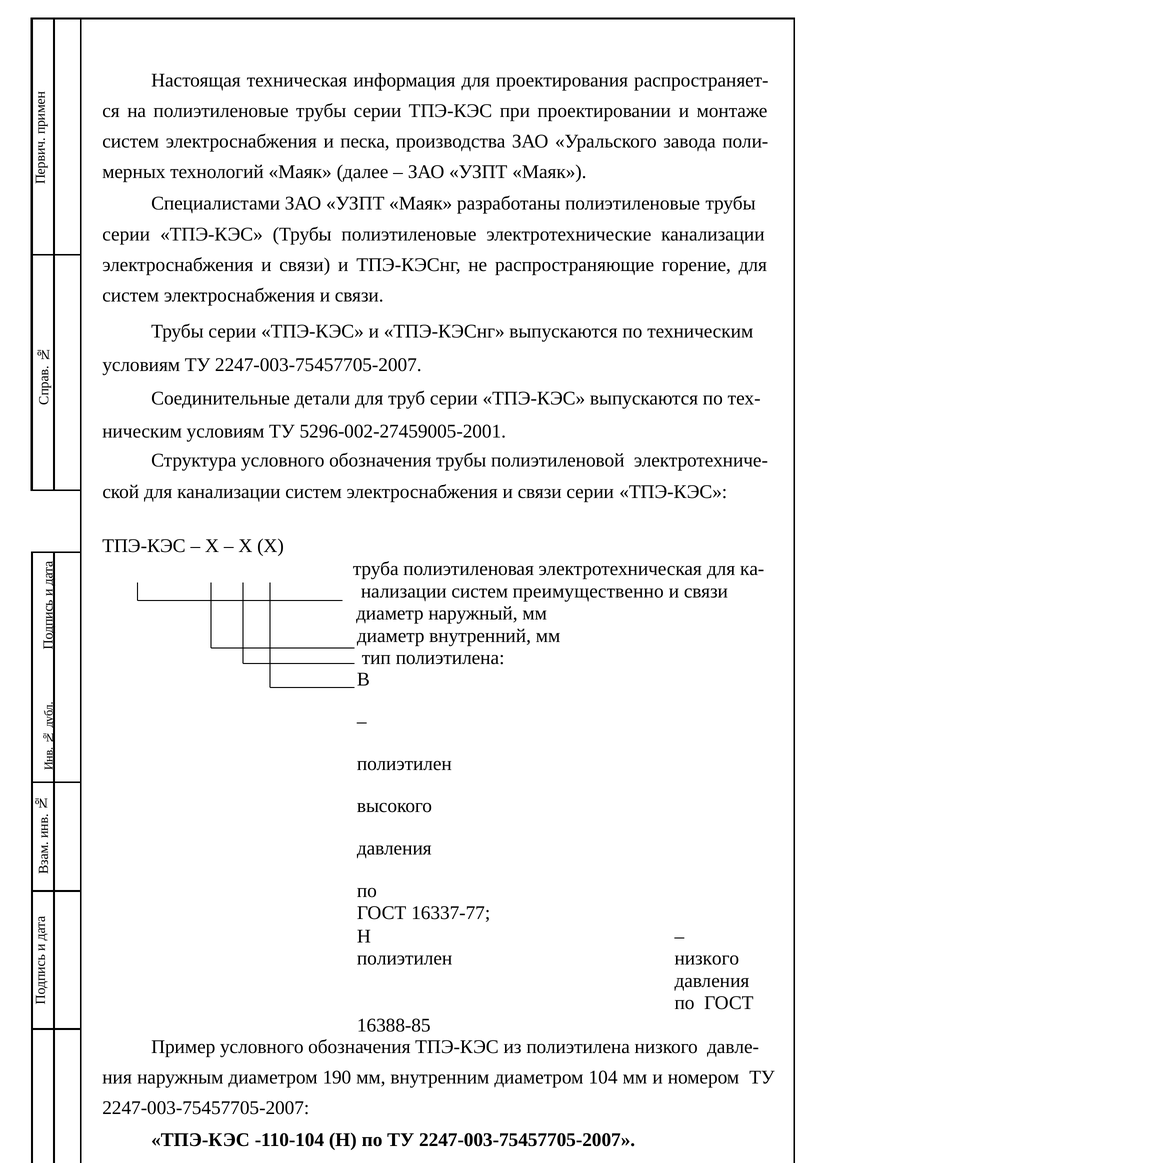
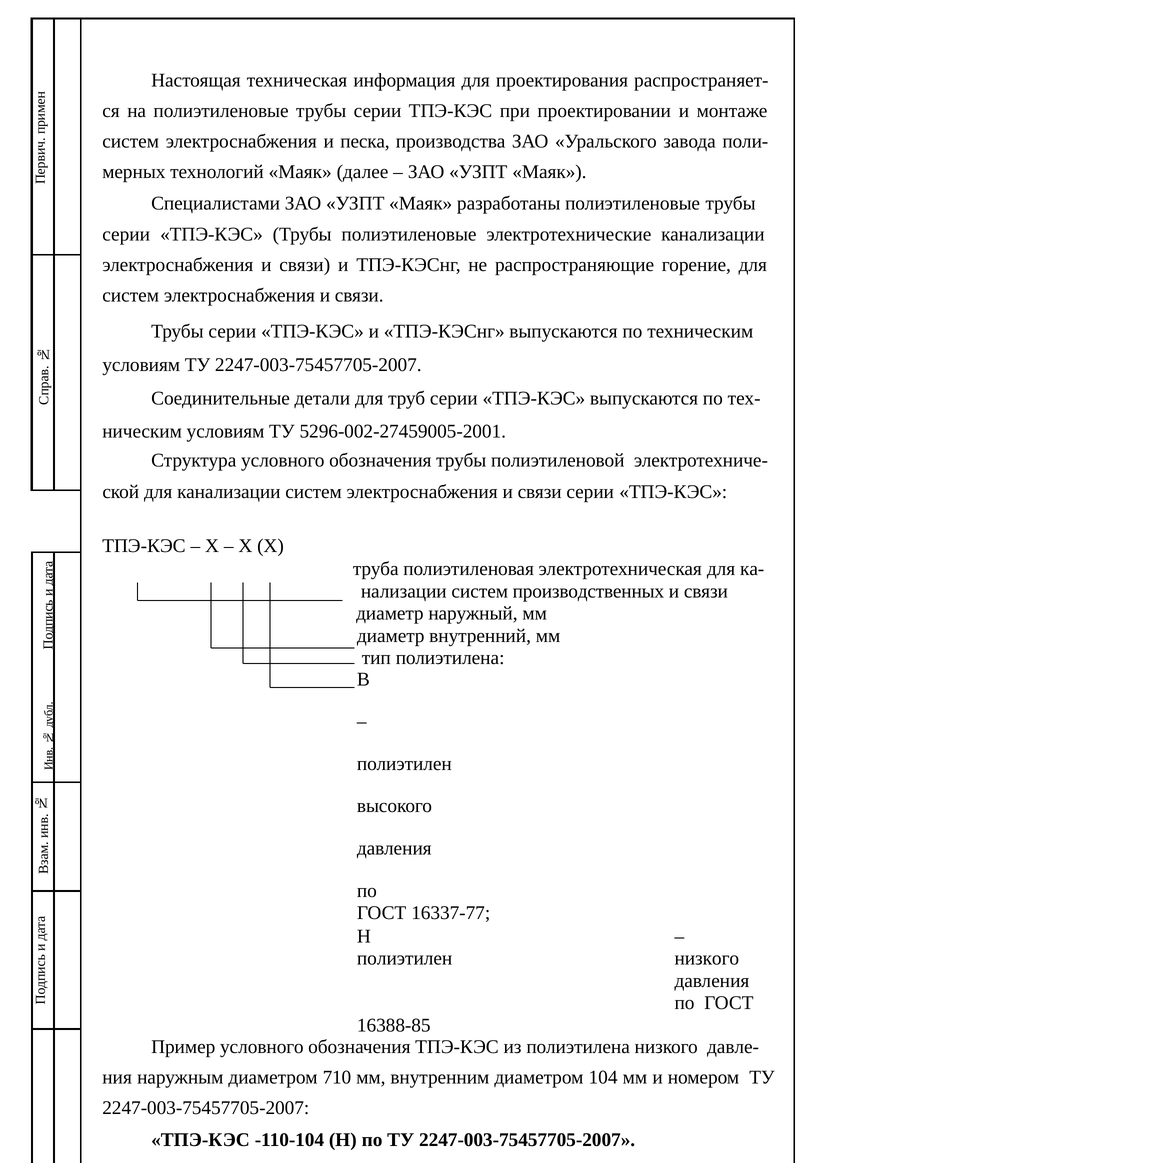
преимущественно: преимущественно -> производственных (588, 591)
190: 190 -> 710 (337, 1077)
